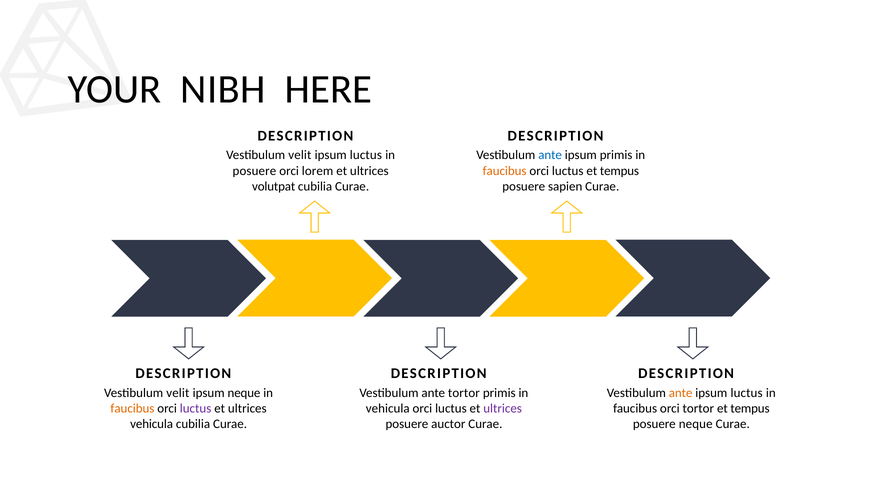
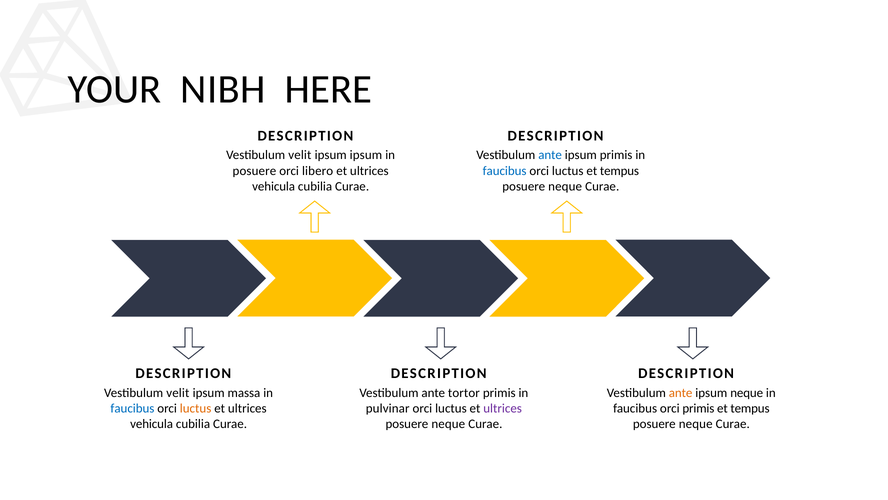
luctus: luctus -> ipsum (366, 155)
lorem: lorem -> libero (318, 171)
faucibus colour: orange -> blue (505, 171)
volutpat: volutpat -> vehicula (274, 186)
sapien: sapien -> neque (565, 186)
ipsum neque: neque -> massa (244, 392)
luctus: luctus -> neque (747, 392)
faucibus colour: orange -> blue (132, 408)
luctus colour: purple -> orange (196, 408)
vehicula: vehicula -> pulvinar (388, 408)
orci tortor: tortor -> primis (698, 408)
auctor: auctor -> neque (448, 423)
